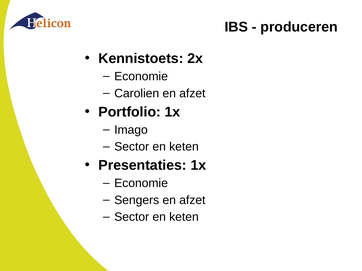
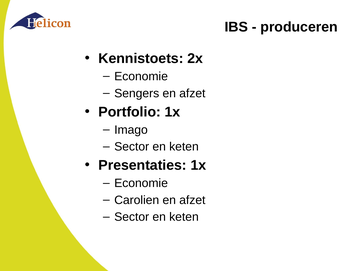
Carolien: Carolien -> Sengers (137, 93)
Sengers: Sengers -> Carolien (137, 200)
